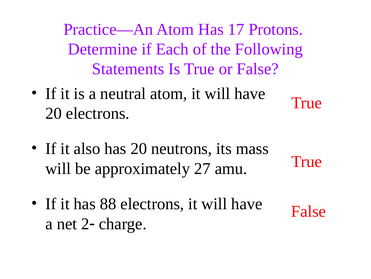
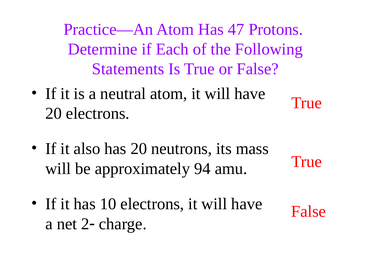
17: 17 -> 47 (236, 29)
27: 27 -> 94 (202, 168)
88: 88 -> 10 (108, 203)
